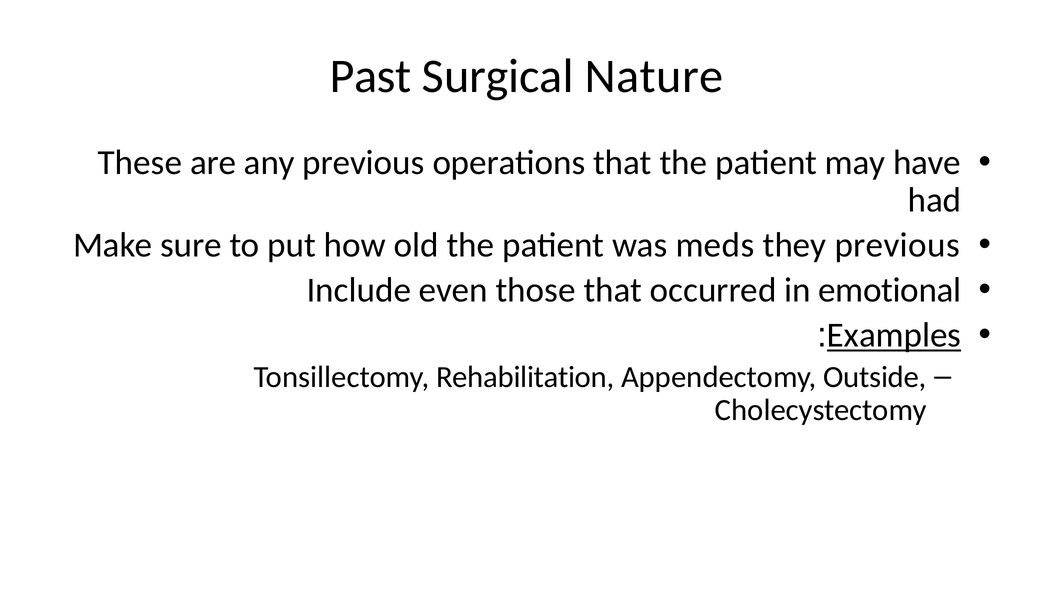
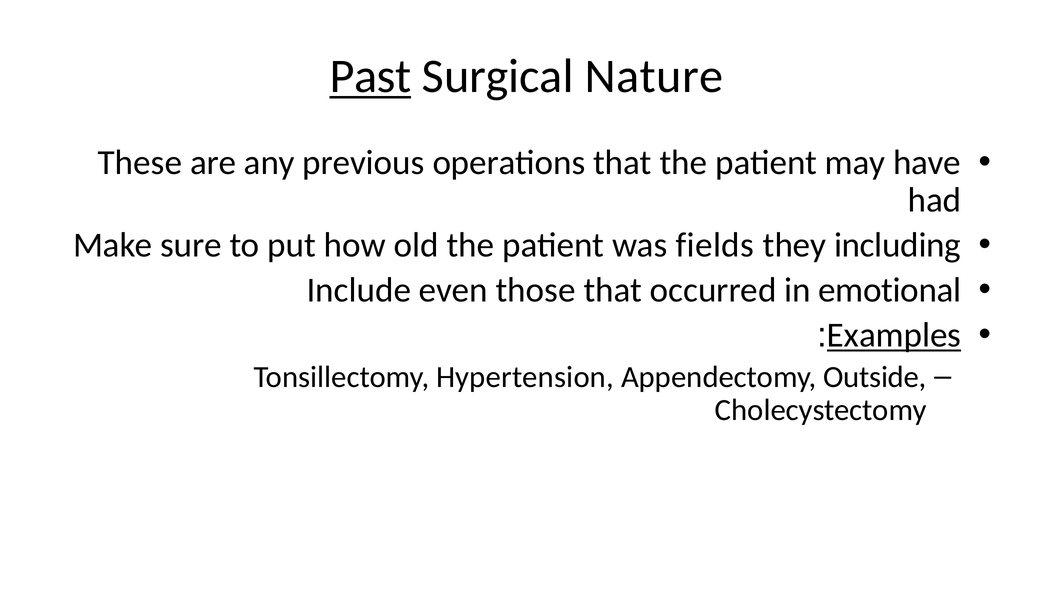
Past underline: none -> present (371, 76)
meds: meds -> fields (715, 245)
they previous: previous -> including (898, 245)
Rehabilitation: Rehabilitation -> Hypertension (525, 377)
